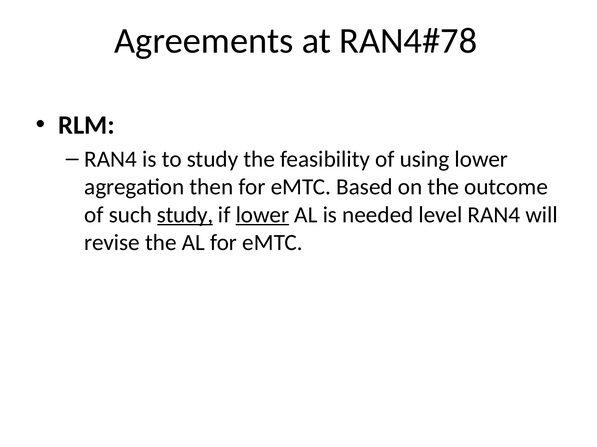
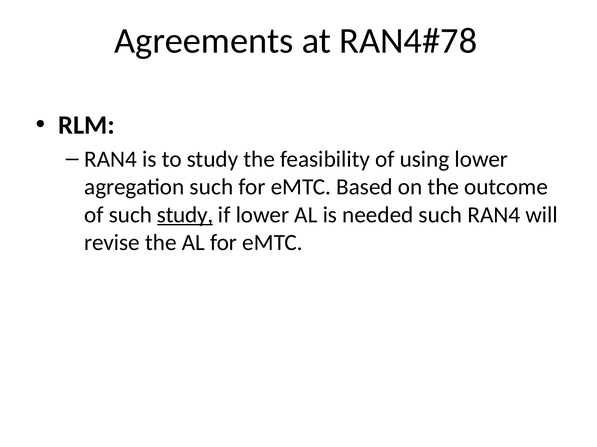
agregation then: then -> such (211, 187)
lower underline: present -> none (262, 215)
needed level: level -> such (440, 215)
